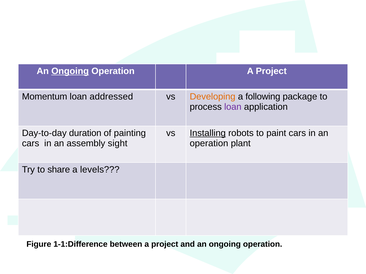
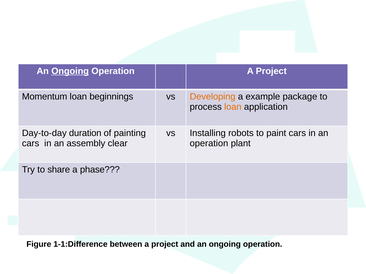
addressed: addressed -> beginnings (111, 97)
following: following -> example (263, 97)
loan colour: purple -> orange (233, 107)
Installing underline: present -> none (208, 133)
sight: sight -> clear (118, 144)
levels: levels -> phase (100, 170)
